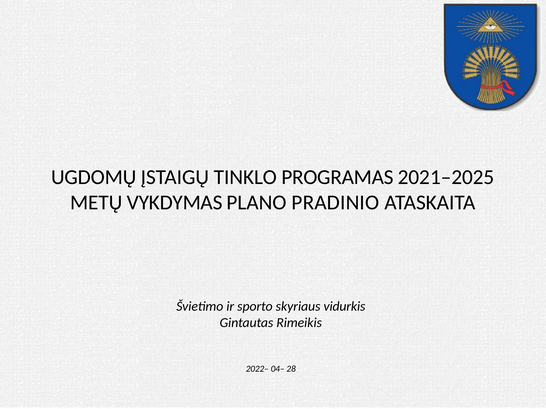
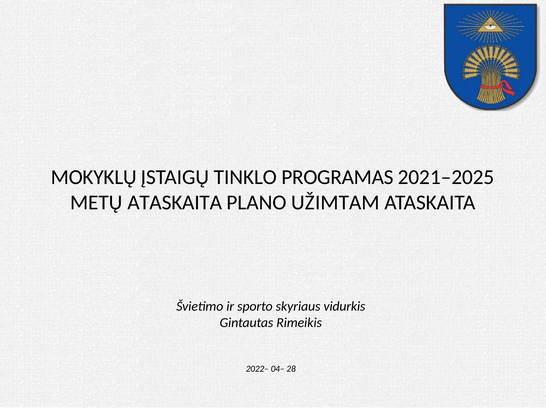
UGDOMŲ: UGDOMŲ -> MOKYKLŲ (94, 177)
METŲ VYKDYMAS: VYKDYMAS -> ATASKAITA (175, 203)
PRADINIO: PRADINIO -> UŽIMTAM (335, 203)
